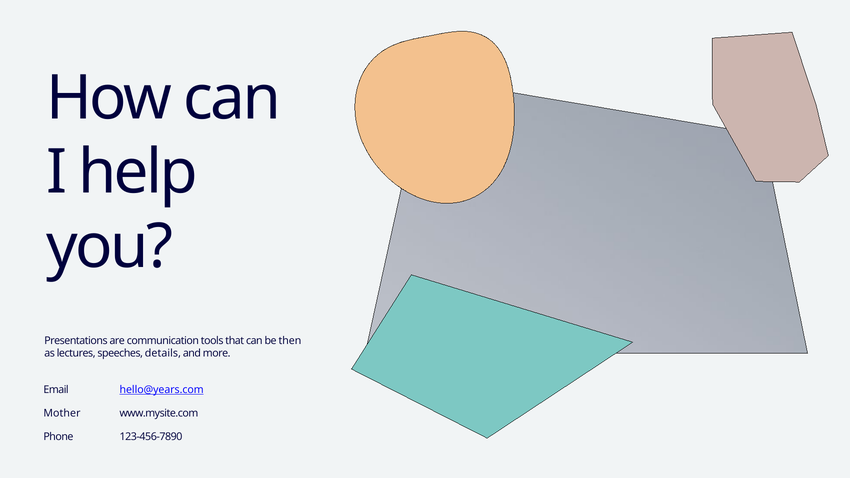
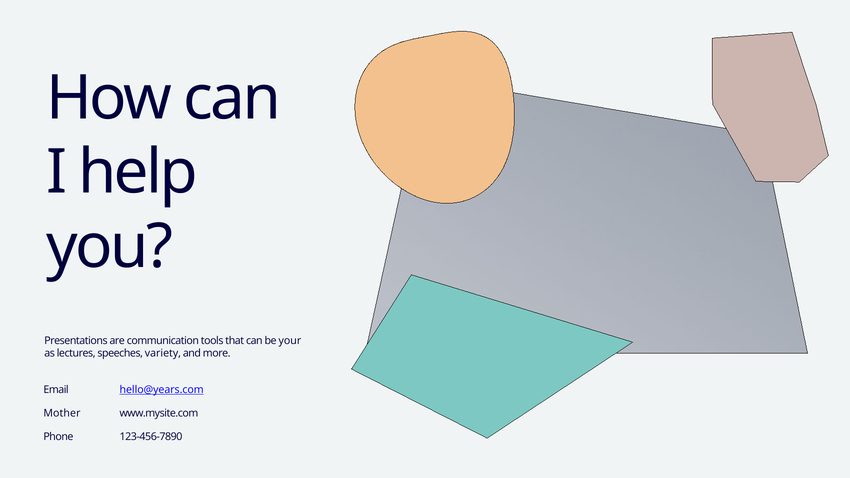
then: then -> your (290, 341)
details: details -> variety (163, 353)
